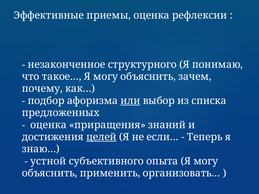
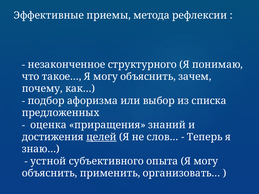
приемы оценка: оценка -> метода (151, 15)
или underline: present -> none (130, 101)
если…: если… -> слов… (163, 137)
